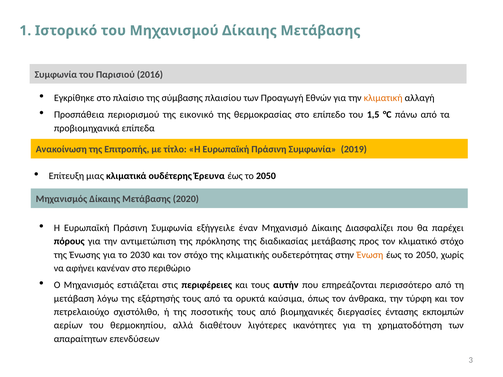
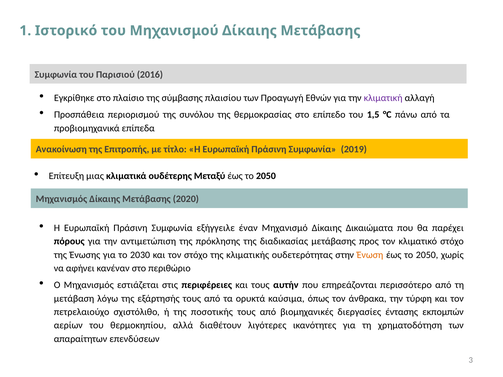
κλιματική colour: orange -> purple (383, 98)
εικονικό: εικονικό -> συνόλου (197, 115)
Έρευνα: Έρευνα -> Μεταξύ (210, 176)
Διασφαλίζει: Διασφαλίζει -> Δικαιώματα (369, 228)
